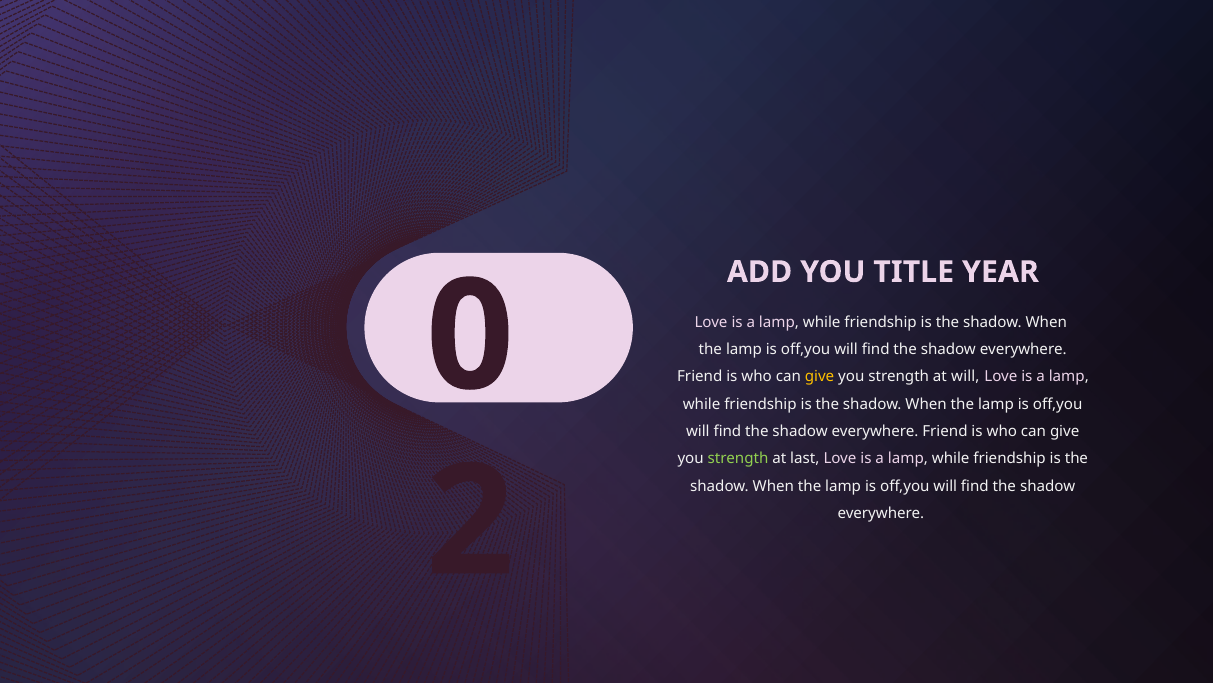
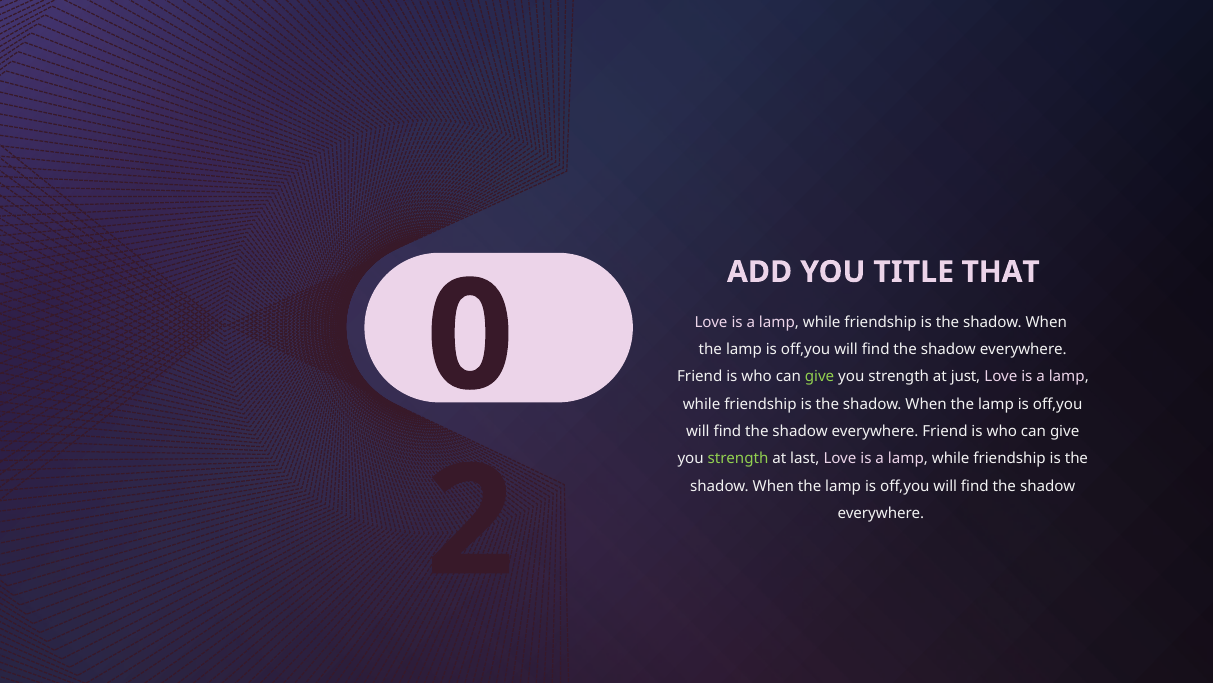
YEAR: YEAR -> THAT (1001, 272)
give colour: yellow -> light green (820, 376)
at will: will -> just (966, 376)
